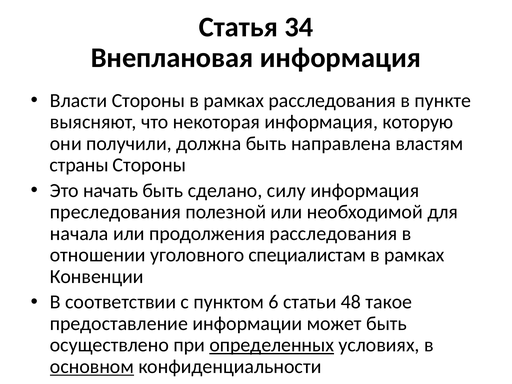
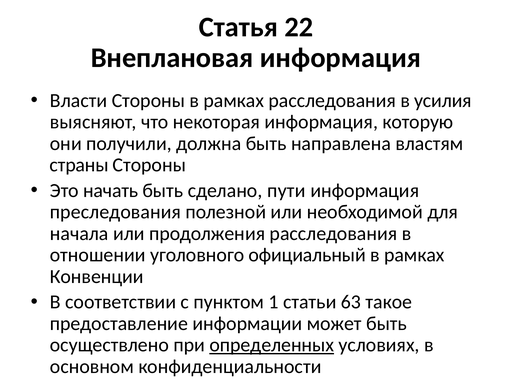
34: 34 -> 22 (299, 27)
пункте: пункте -> усилия (443, 100)
силу: силу -> пути (286, 191)
специалистам: специалистам -> официальный (307, 255)
6: 6 -> 1 (274, 302)
48: 48 -> 63 (351, 302)
основном underline: present -> none (92, 367)
